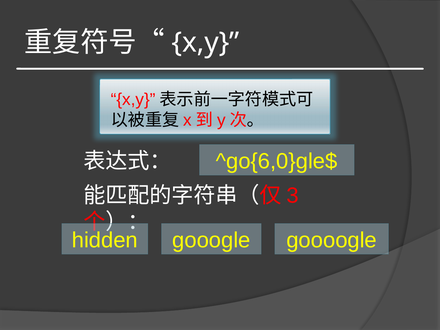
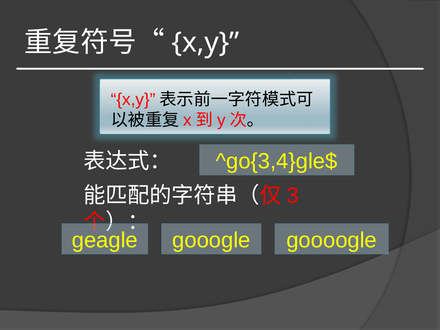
^go{6,0}gle$: ^go{6,0}gle$ -> ^go{3,4}gle$ (277, 161)
hidden: hidden -> geagle (105, 240)
